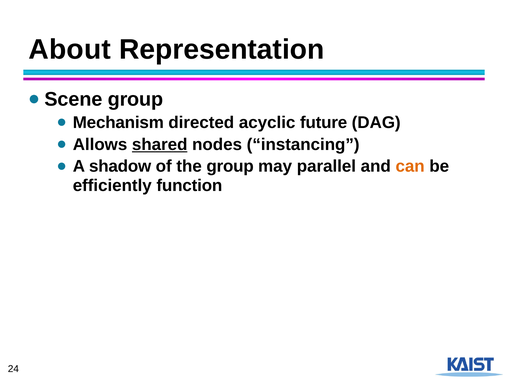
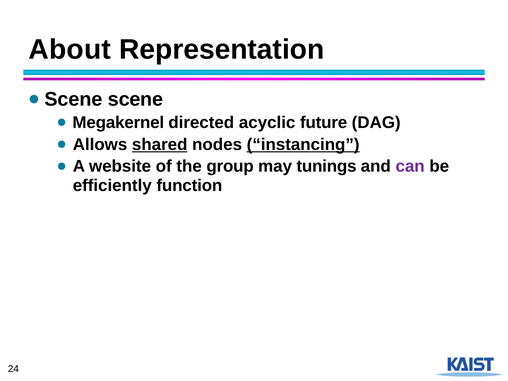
group: group -> scene (136, 99)
Mechanism: Mechanism -> Megakernel (118, 123)
instancing underline: none -> present (303, 145)
shadow: shadow -> website (120, 166)
parallel: parallel -> tunings (326, 166)
can colour: orange -> purple (410, 166)
